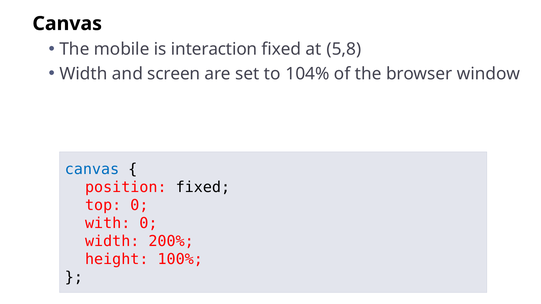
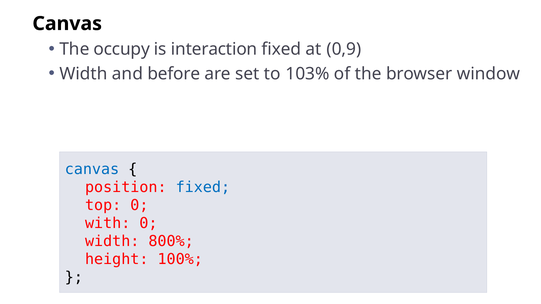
mobile: mobile -> occupy (122, 49)
5,8: 5,8 -> 0,9 (344, 49)
screen: screen -> before (174, 74)
104%: 104% -> 103% (307, 74)
fixed colour: black -> blue (203, 187)
200%: 200% -> 800% (171, 242)
